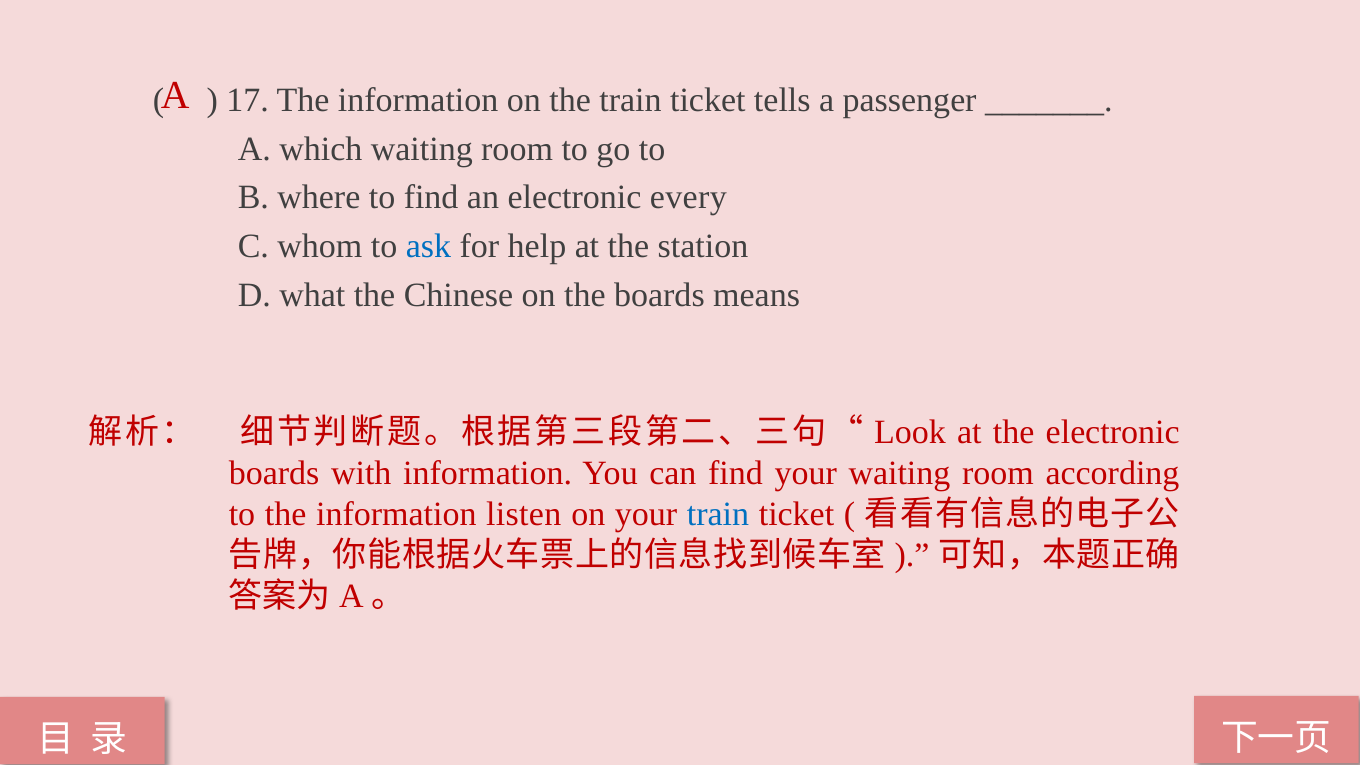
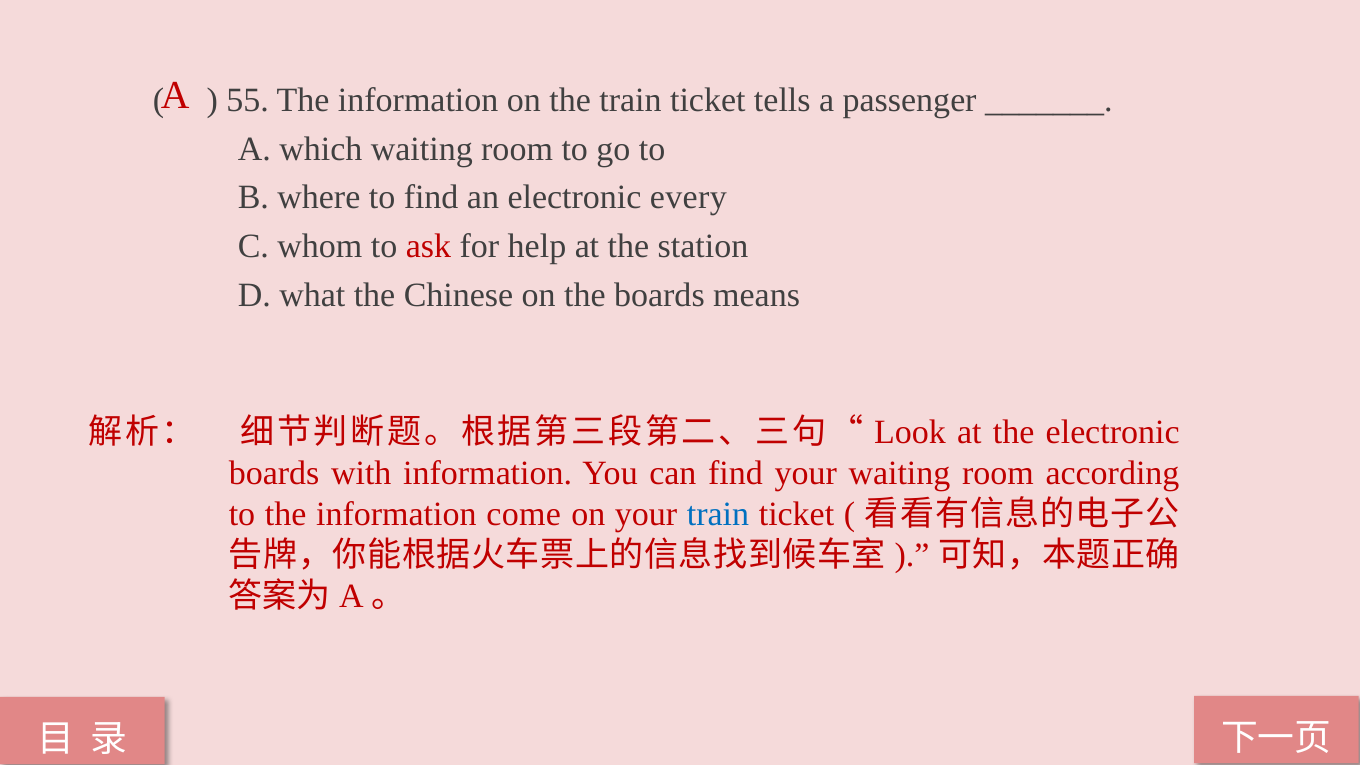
17: 17 -> 55 (248, 100)
ask colour: blue -> red (428, 247)
listen: listen -> come (524, 514)
